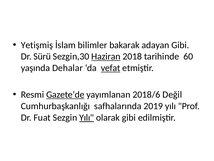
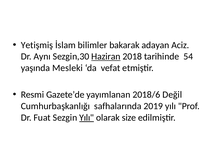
adayan Gibi: Gibi -> Aciz (180, 45)
Sürü: Sürü -> Aynı (42, 56)
60: 60 -> 54 (188, 56)
Dehalar: Dehalar -> Mesleki (68, 68)
vefat underline: present -> none (111, 68)
Gazete’de underline: present -> none (65, 94)
olarak gibi: gibi -> size (129, 117)
